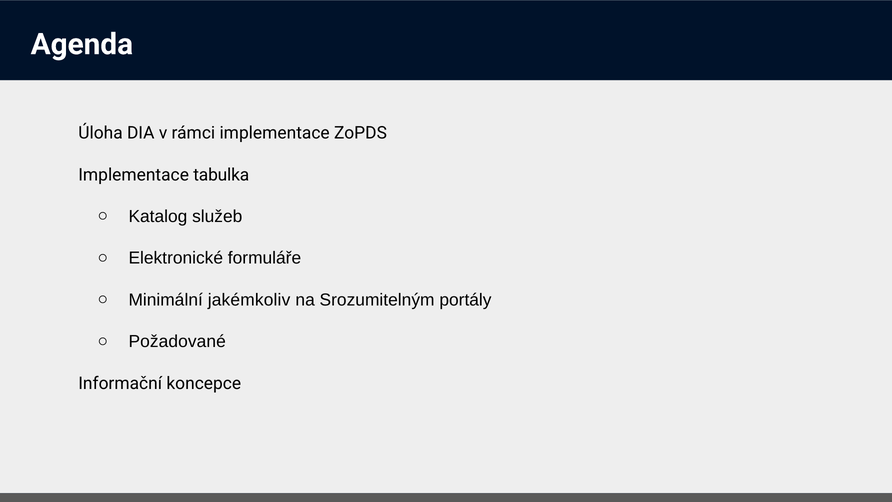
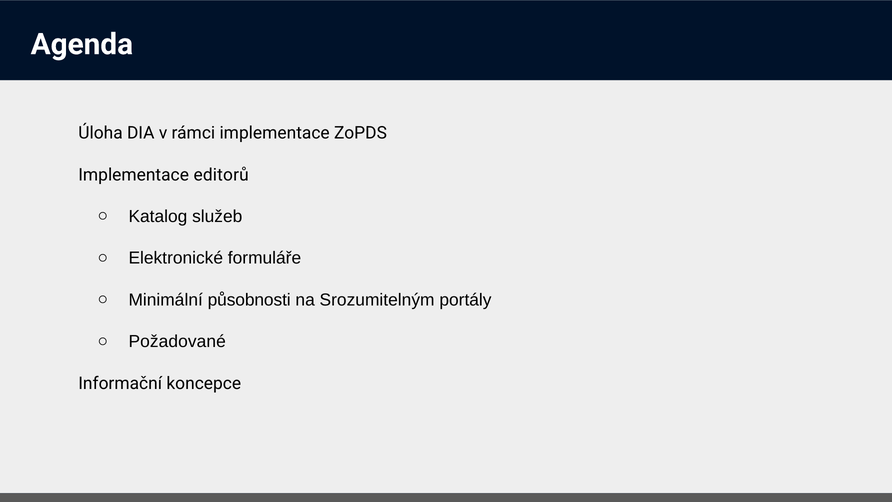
tabulka: tabulka -> editorů (221, 175)
jakémkoliv: jakémkoliv -> působnosti (249, 300)
